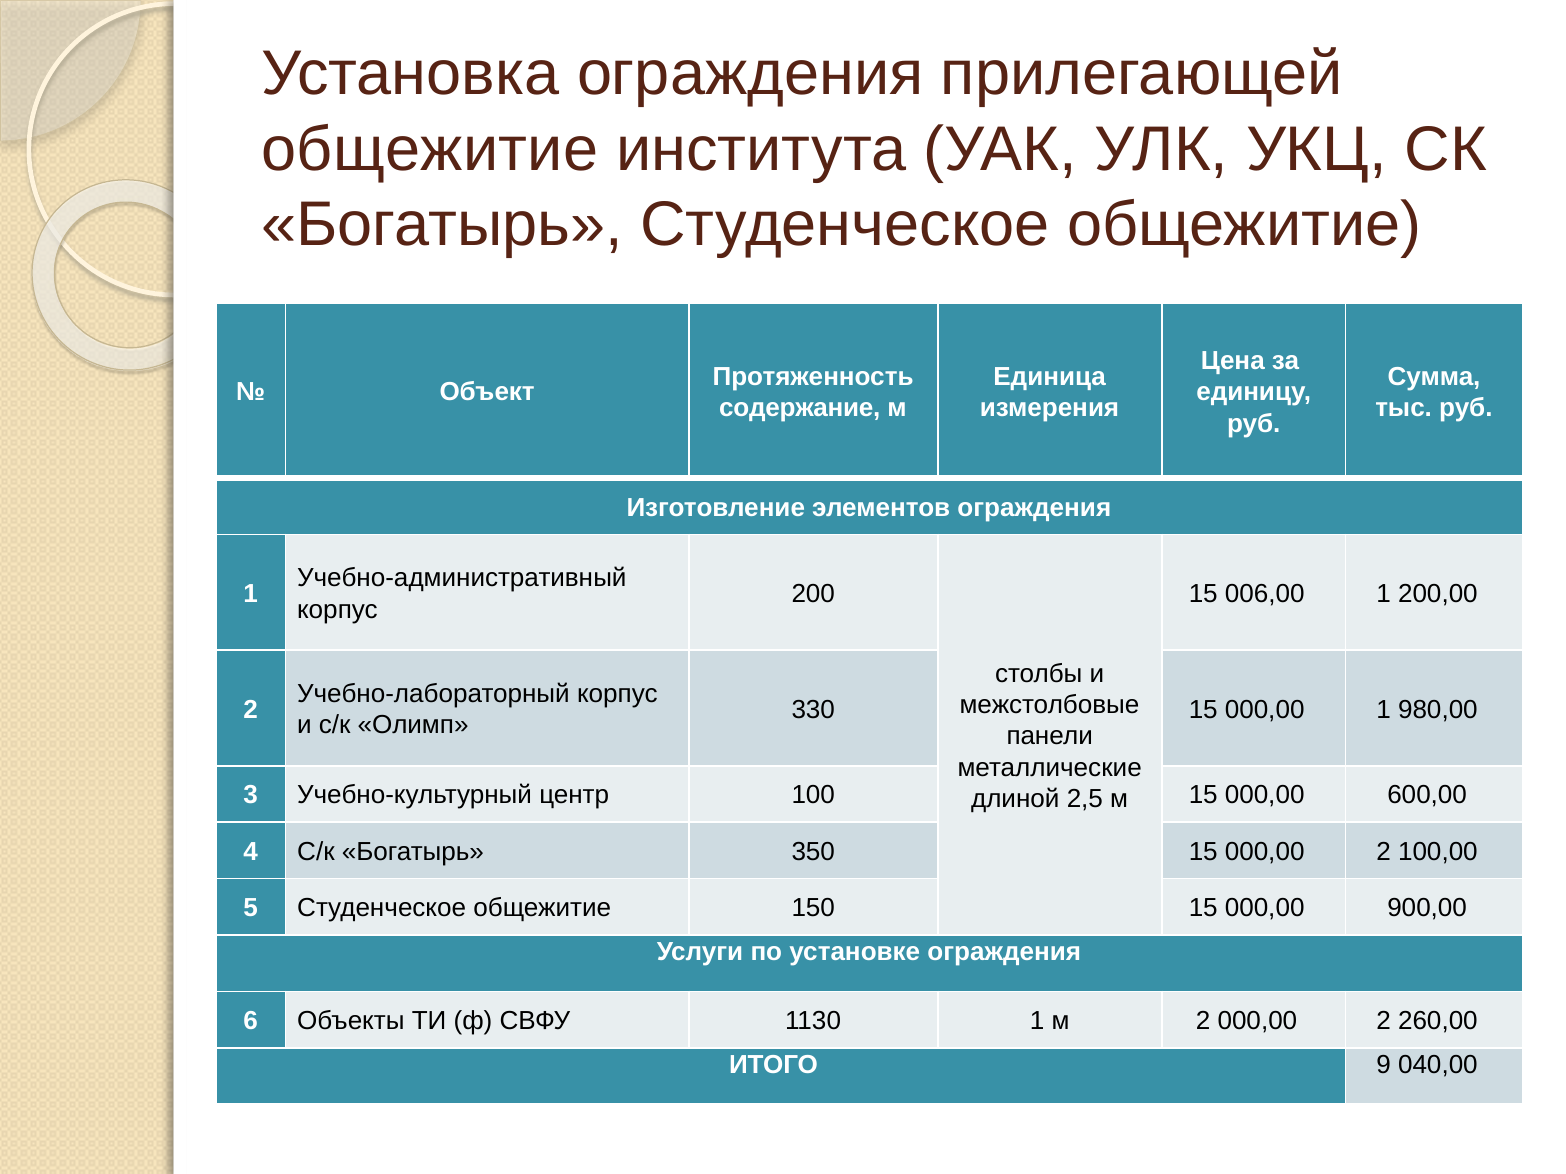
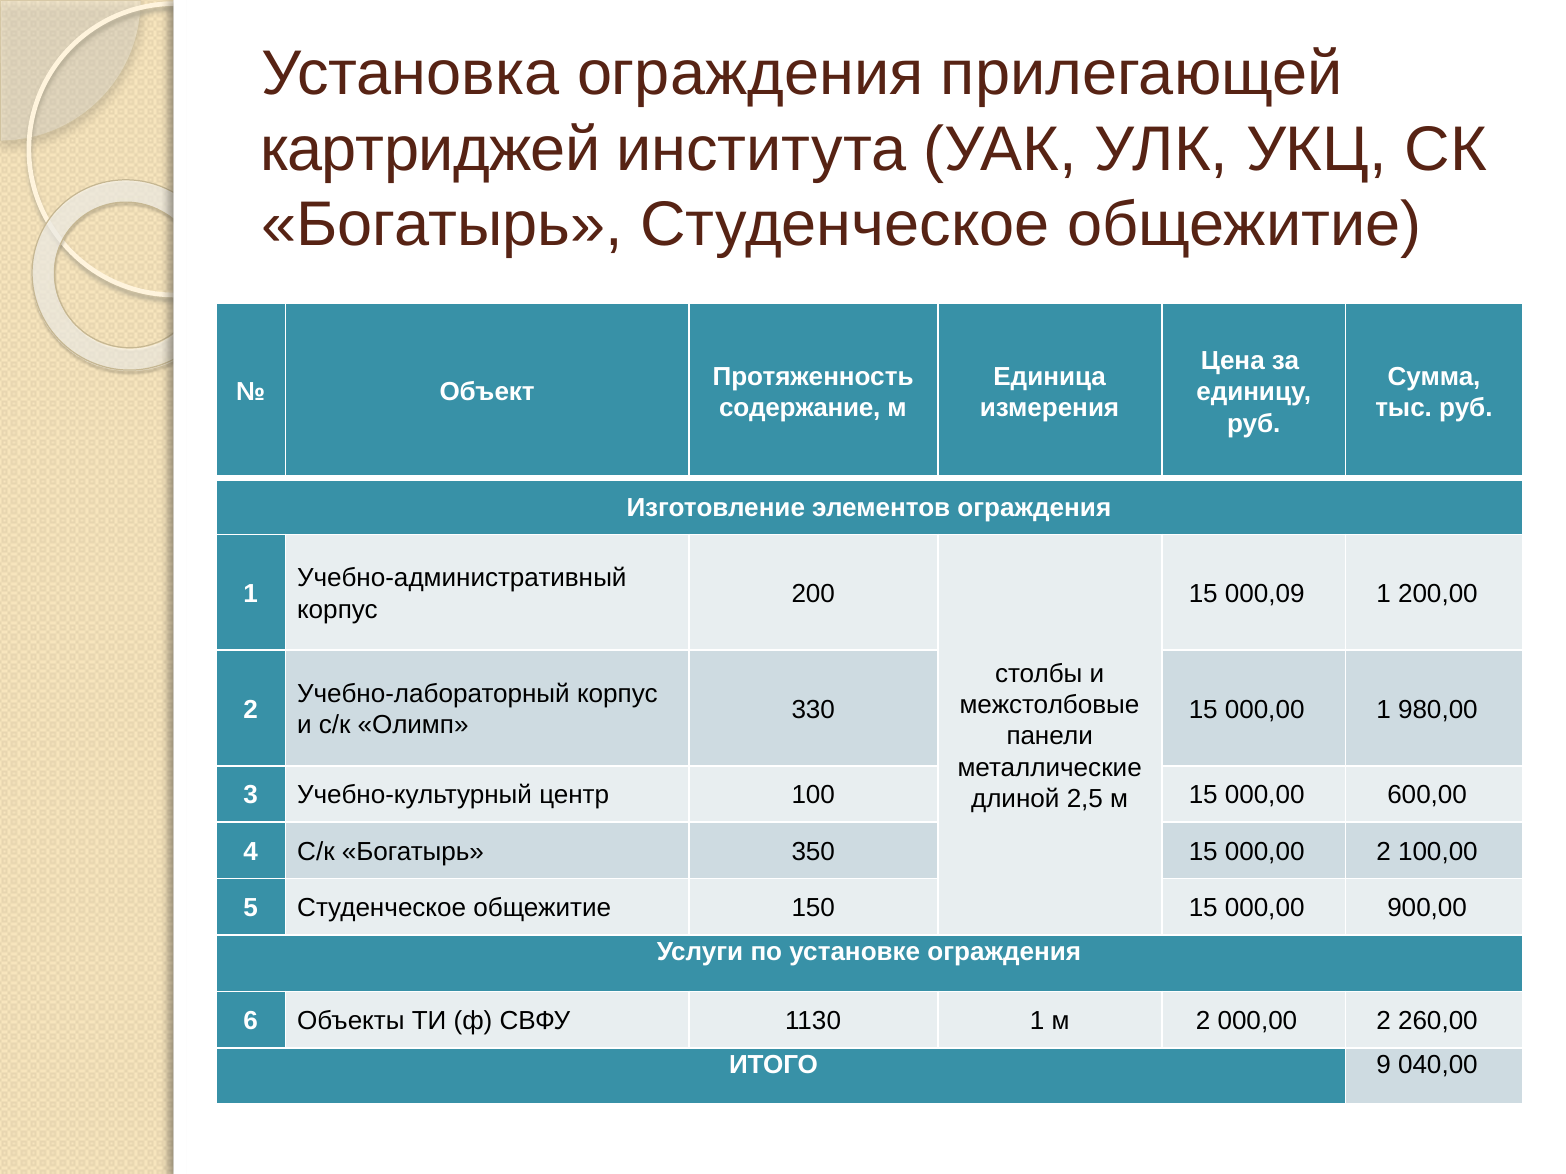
общежитие: общежитие -> картриджей (430, 149)
006,00: 006,00 -> 000,09 (1265, 594)
